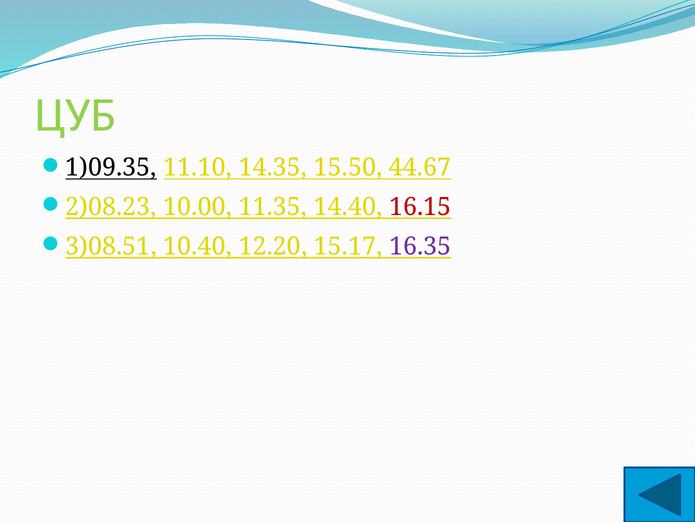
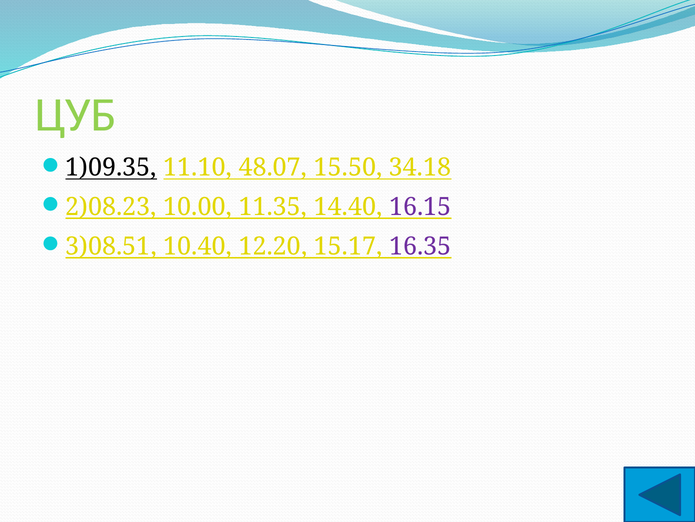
14.35: 14.35 -> 48.07 (273, 167)
44.67: 44.67 -> 34.18 (420, 167)
16.15 colour: red -> purple (420, 207)
